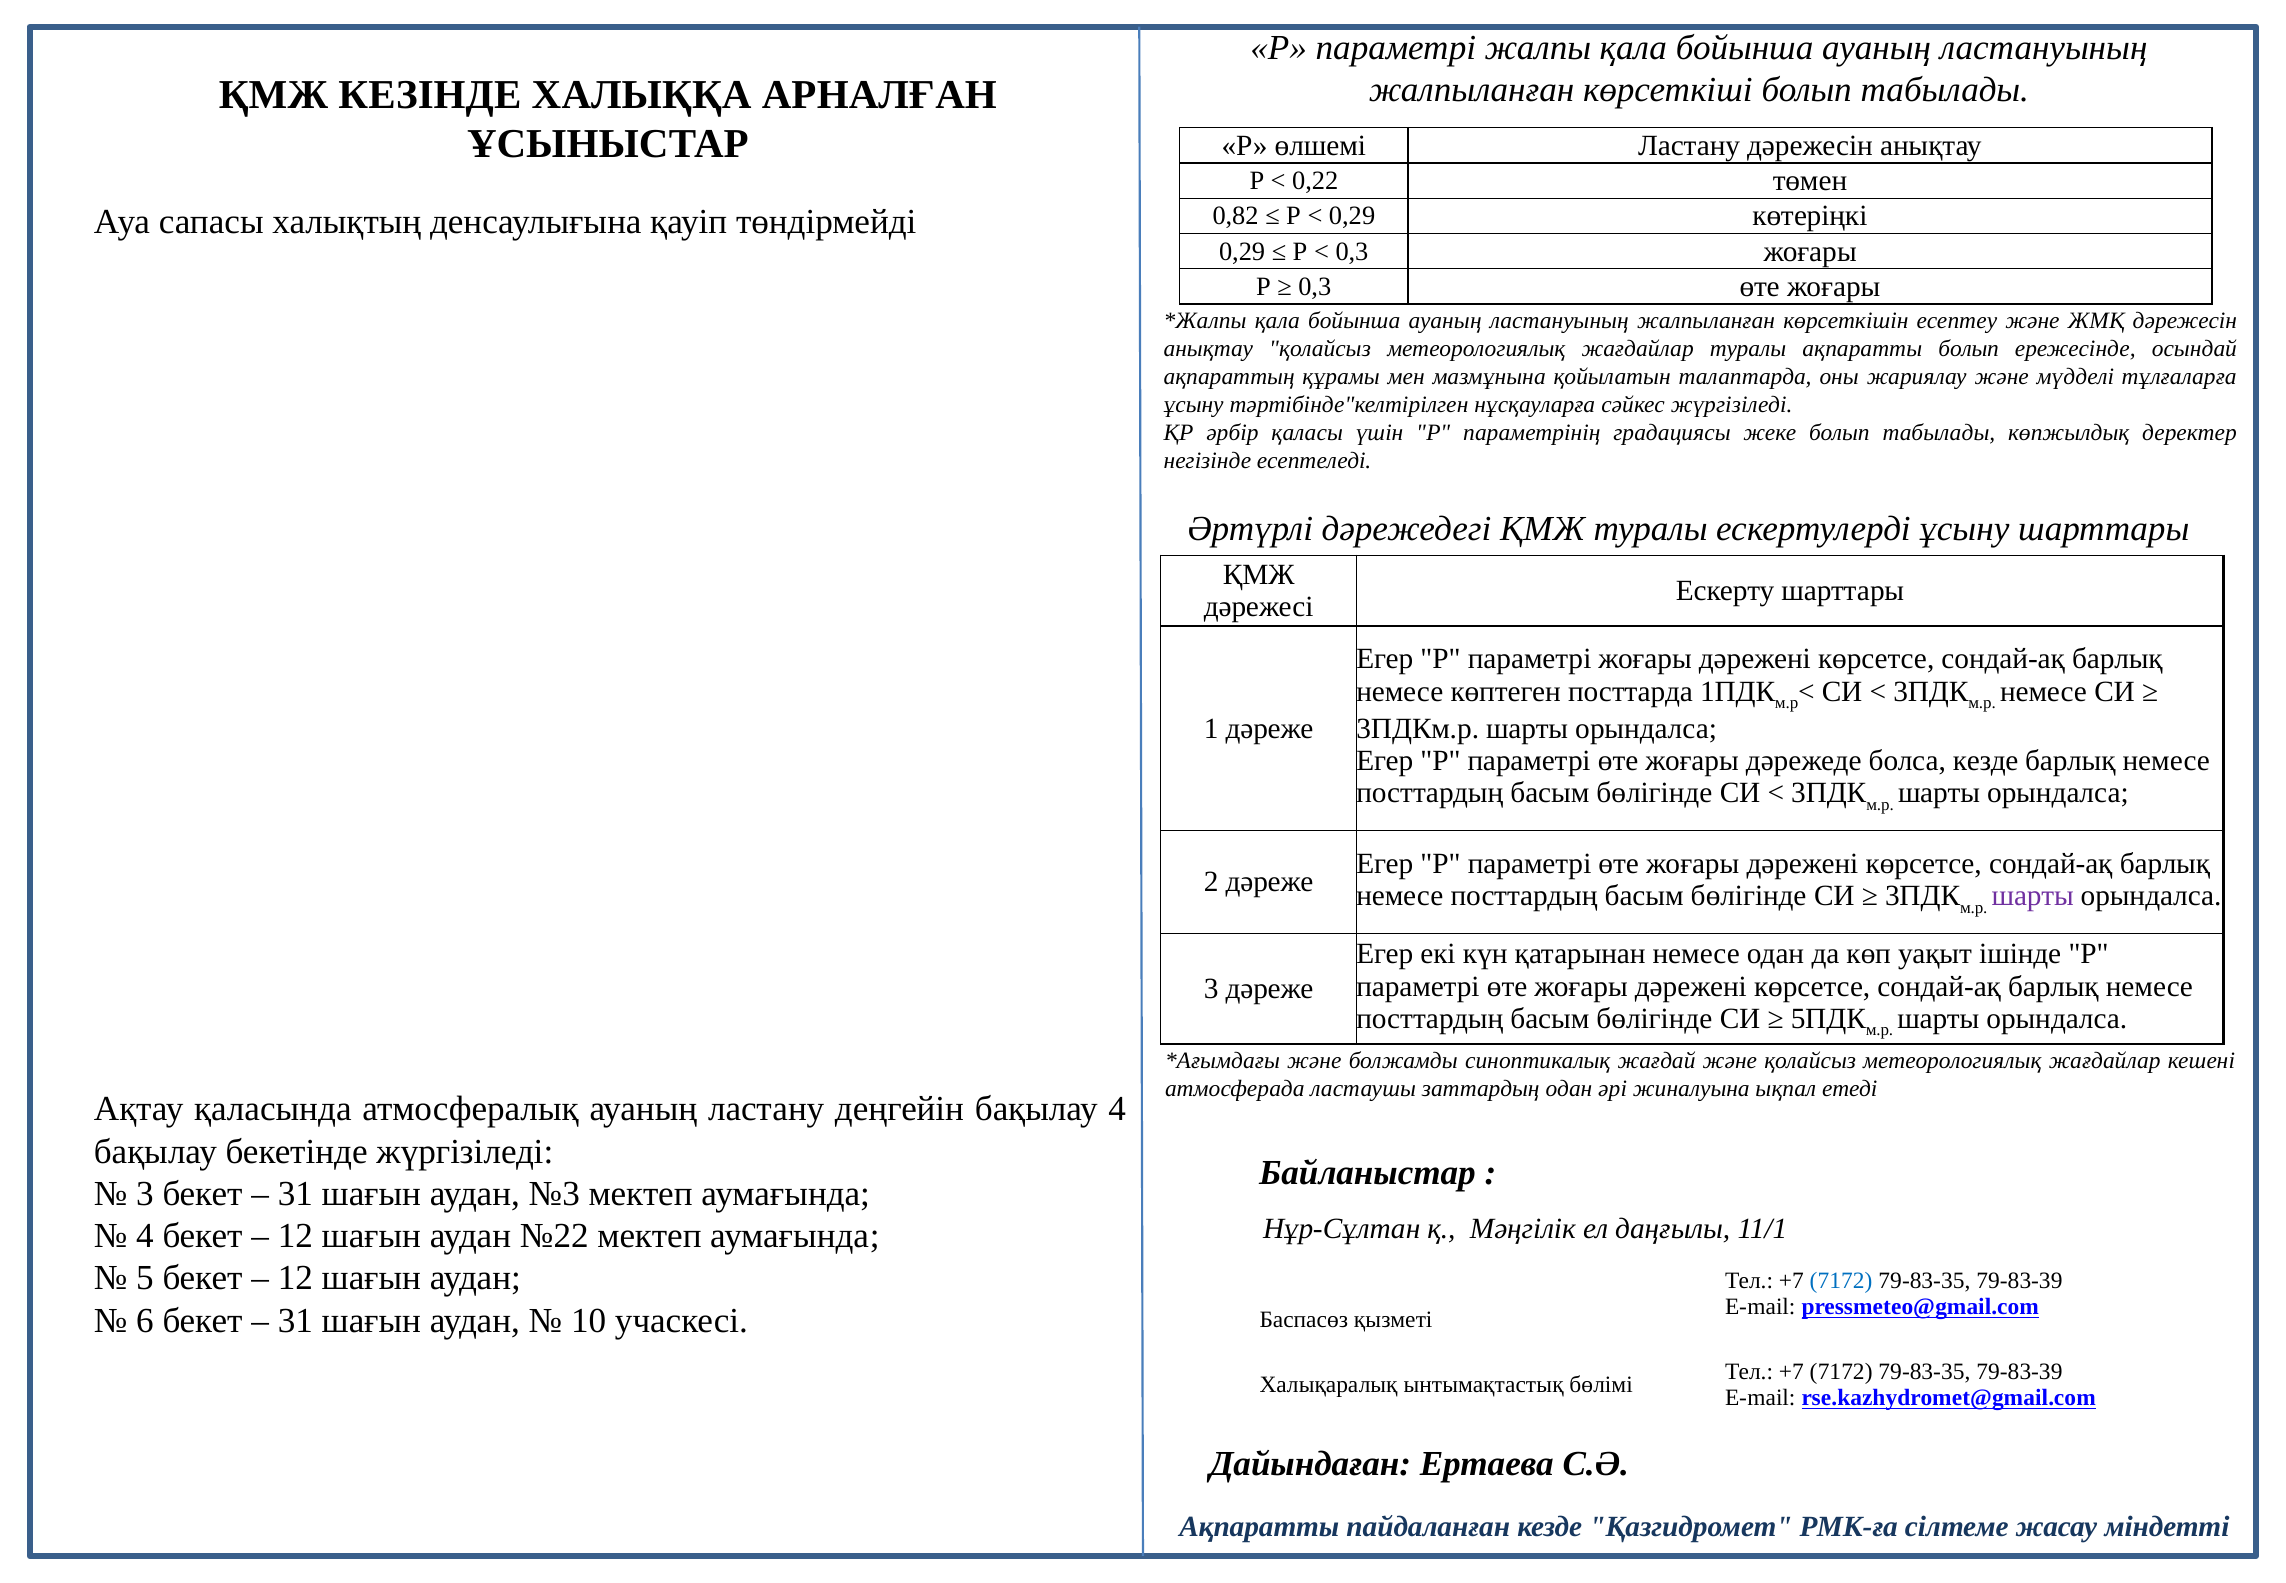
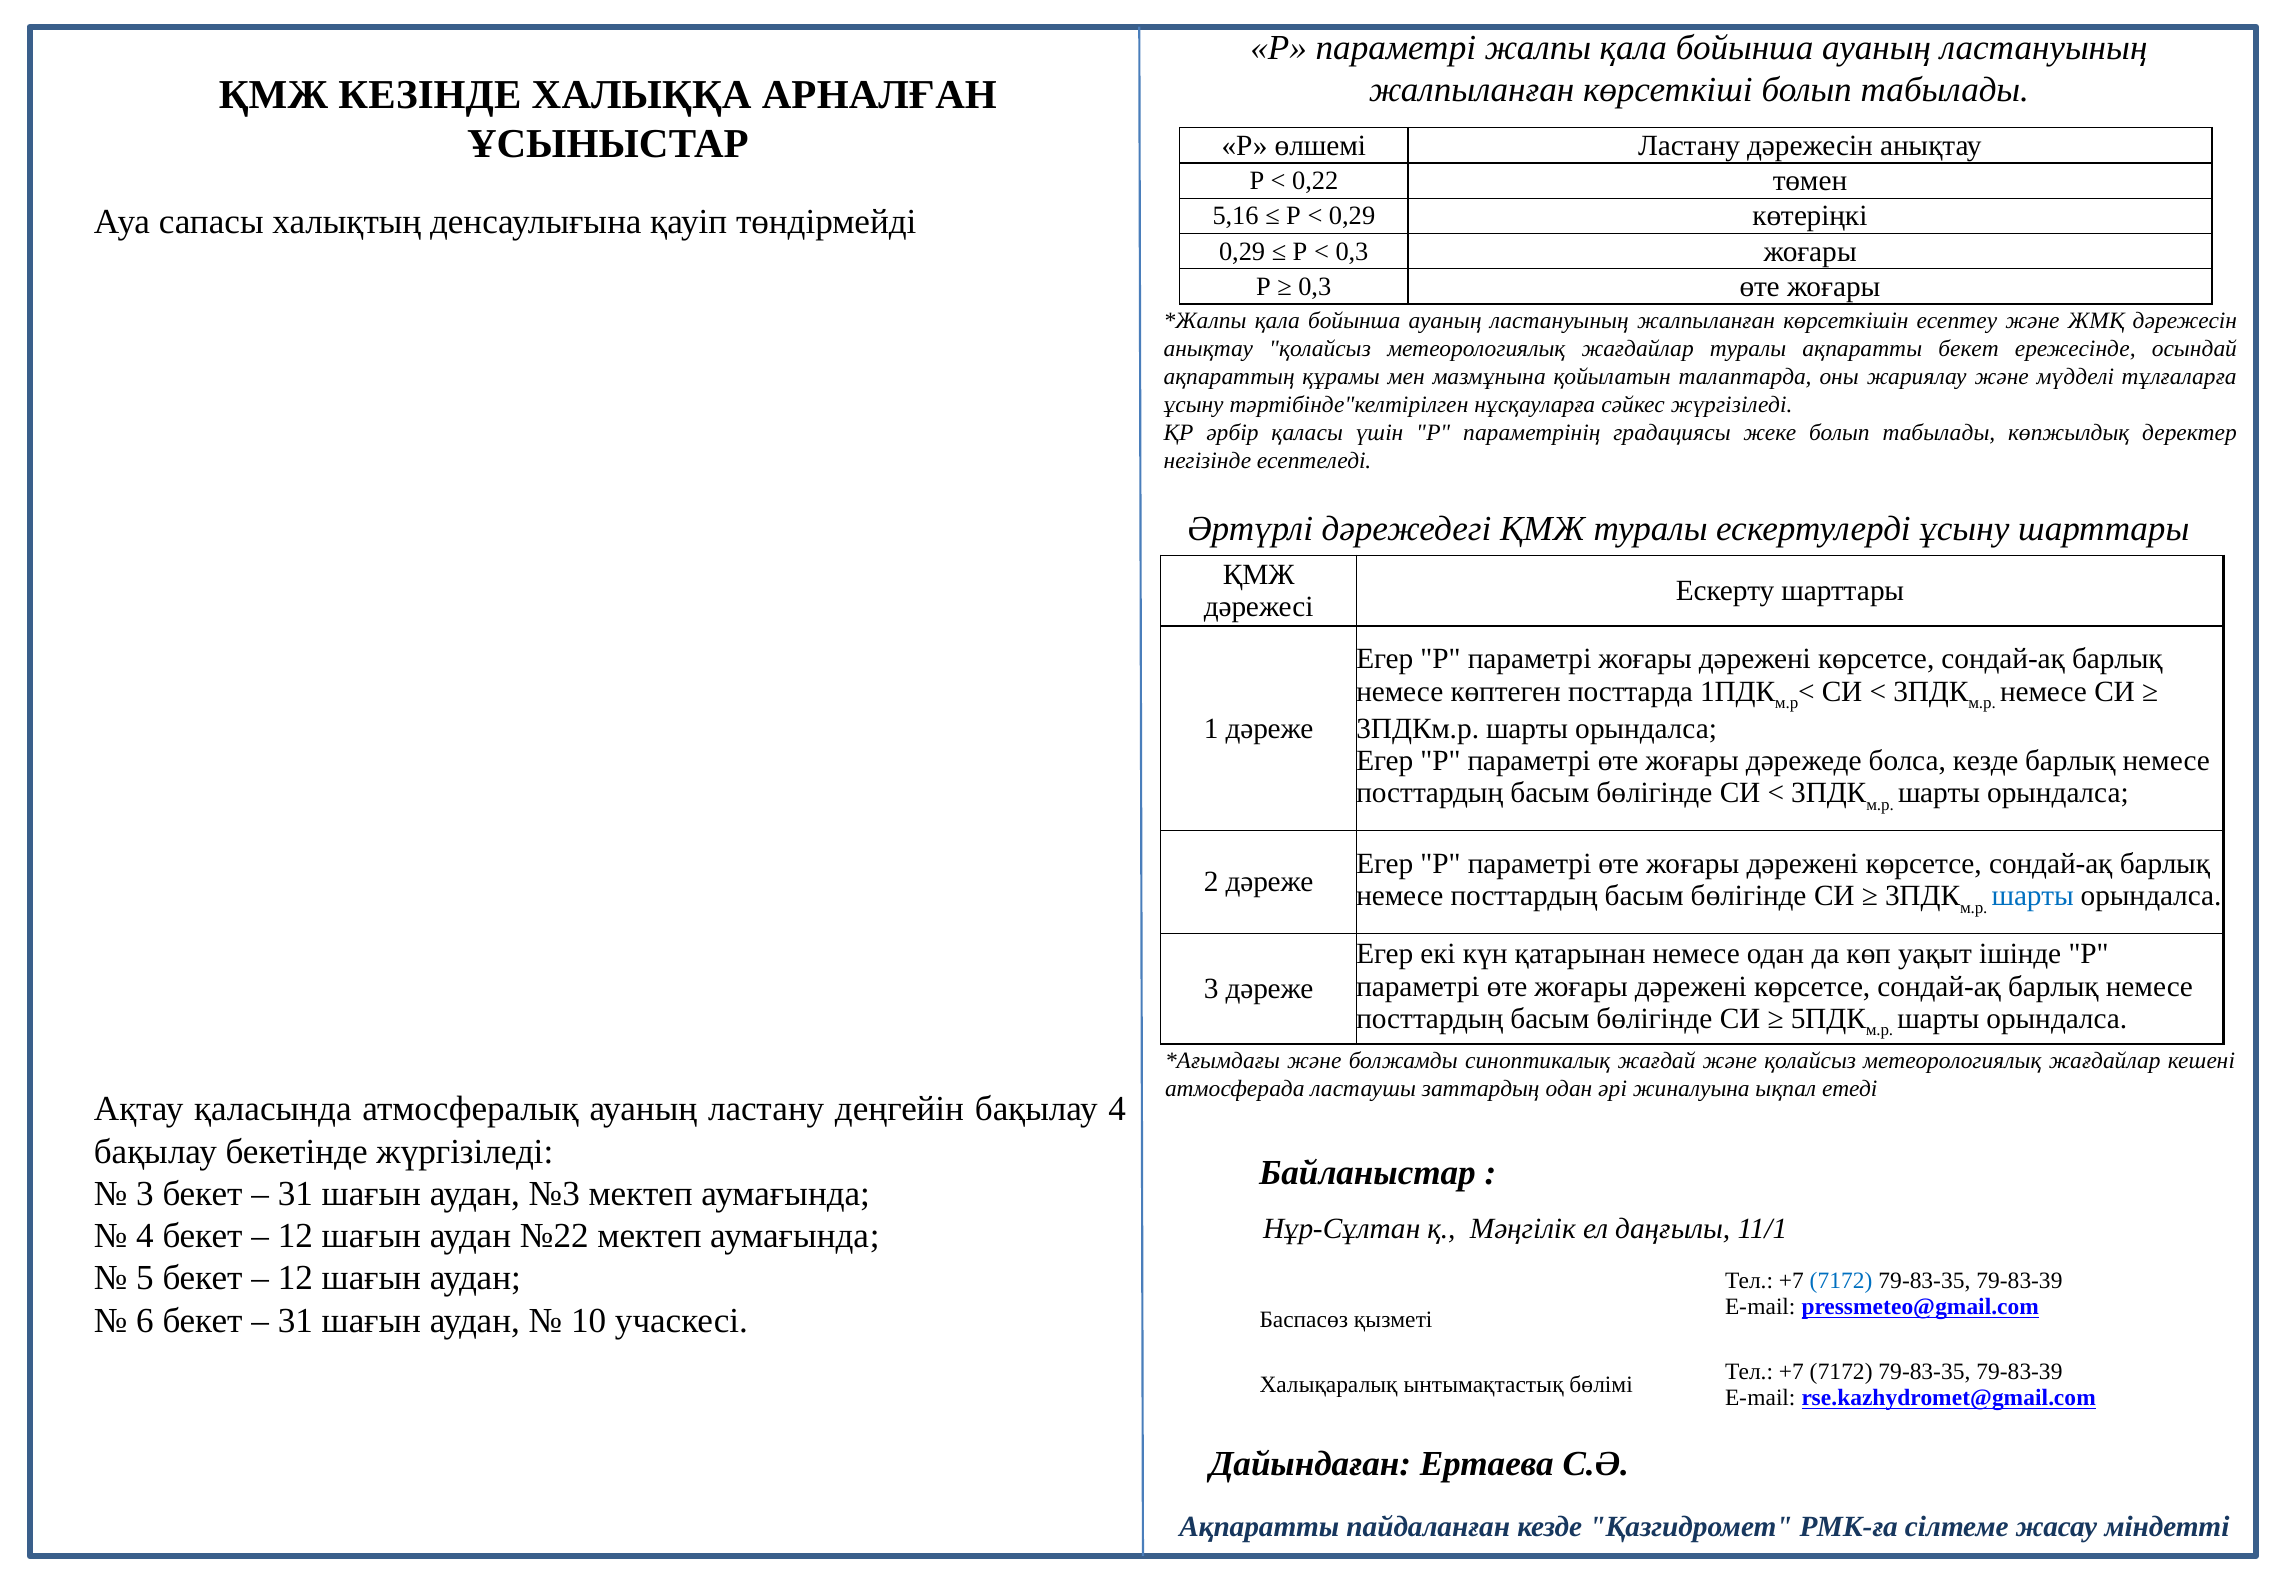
0,82: 0,82 -> 5,16 (1236, 216)
ақпаратты болып: болып -> бекет (1969, 349)
шарты colour: purple -> blue (2033, 896)
